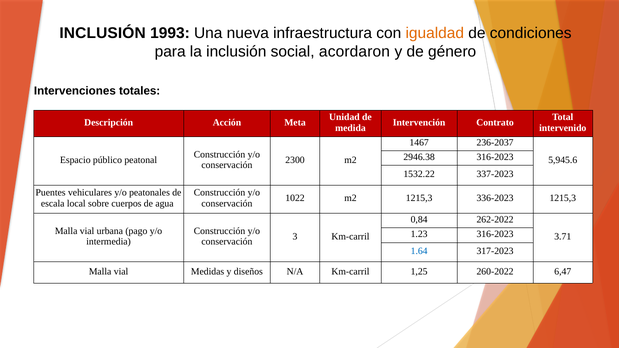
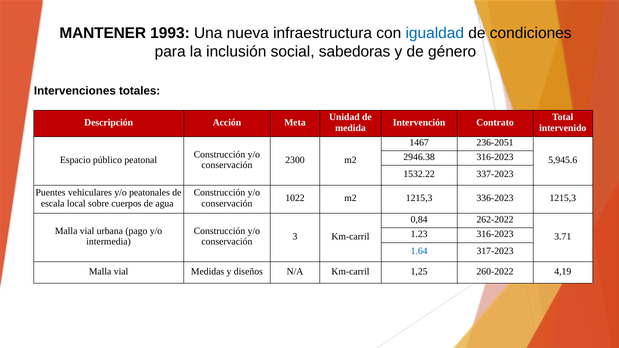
INCLUSIÓN: INCLUSIÓN -> MANTENER (103, 33)
igualdad colour: orange -> blue (435, 33)
acordaron: acordaron -> sabedoras (355, 52)
236-2037: 236-2037 -> 236-2051 (495, 143)
6,47: 6,47 -> 4,19 (563, 272)
